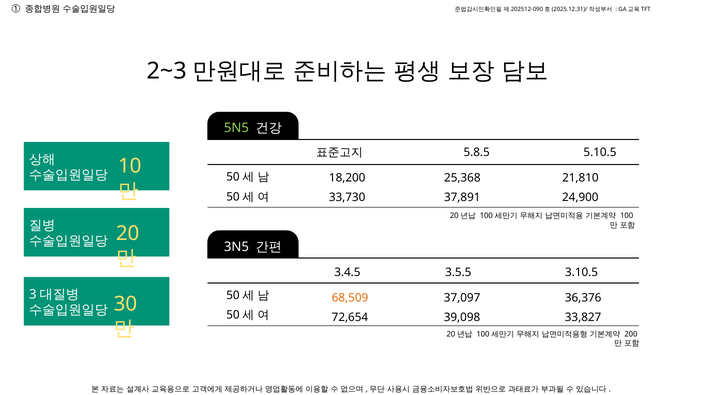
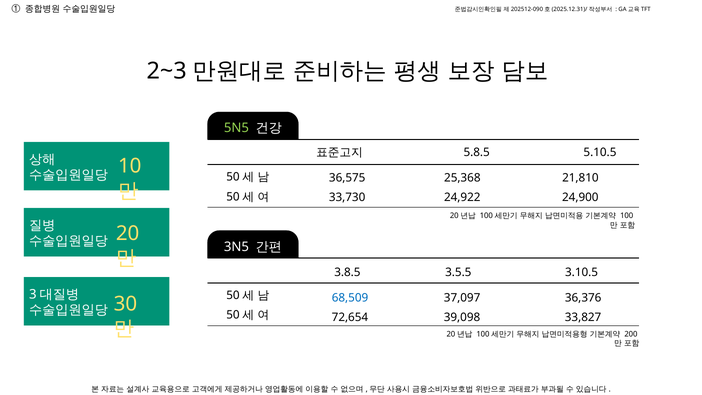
18,200: 18,200 -> 36,575 (347, 178)
37,891: 37,891 -> 24,922 (462, 197)
3.4.5: 3.4.5 -> 3.8.5 (347, 272)
68,509 colour: orange -> blue (350, 298)
